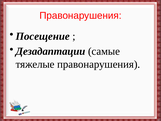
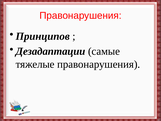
Посещение: Посещение -> Принципов (43, 36)
